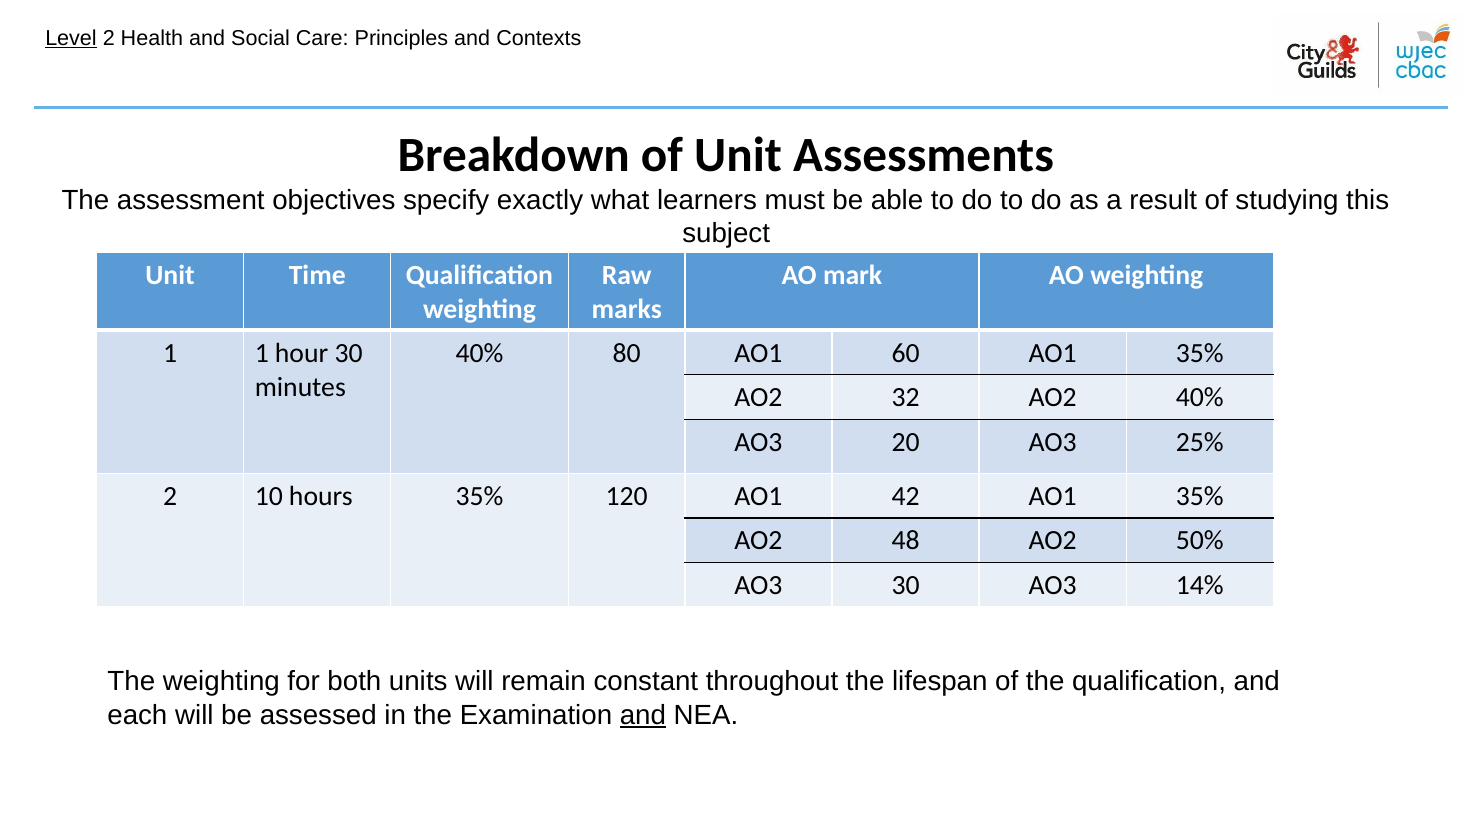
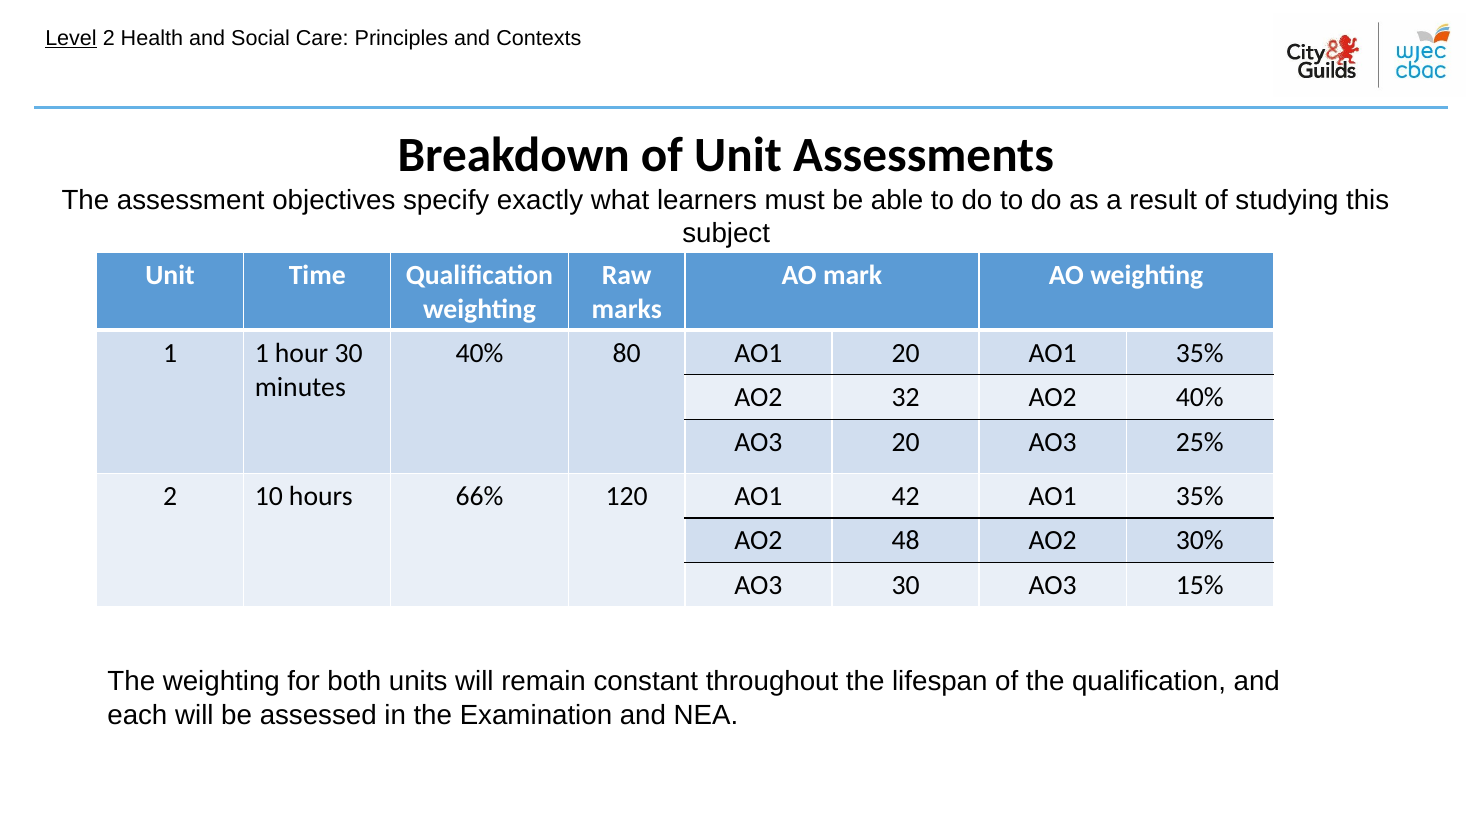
AO1 60: 60 -> 20 (906, 353)
hours 35%: 35% -> 66% (480, 497)
50%: 50% -> 30% (1200, 541)
14%: 14% -> 15% (1200, 585)
and underline: present -> none (643, 715)
